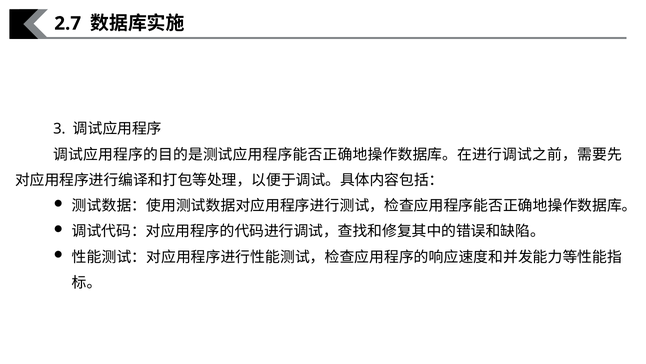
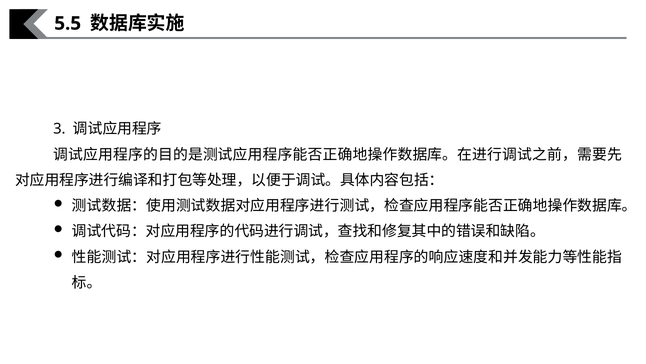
2.7: 2.7 -> 5.5 (68, 23)
